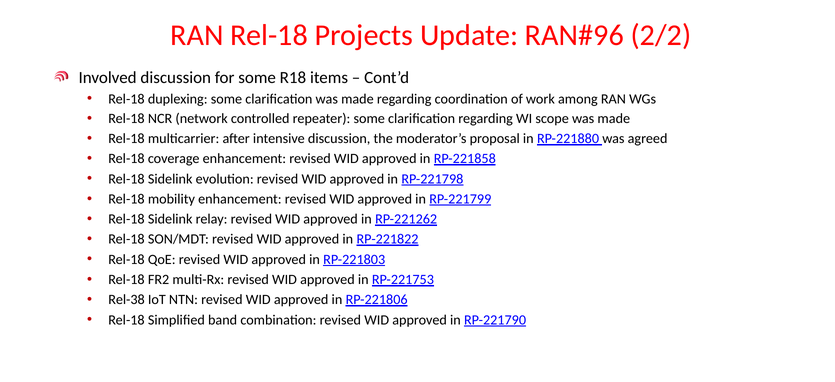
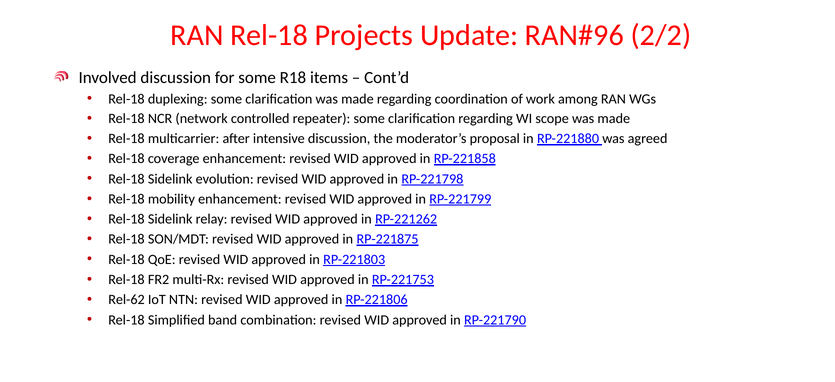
RP-221822: RP-221822 -> RP-221875 (388, 239)
Rel-38: Rel-38 -> Rel-62 (126, 300)
